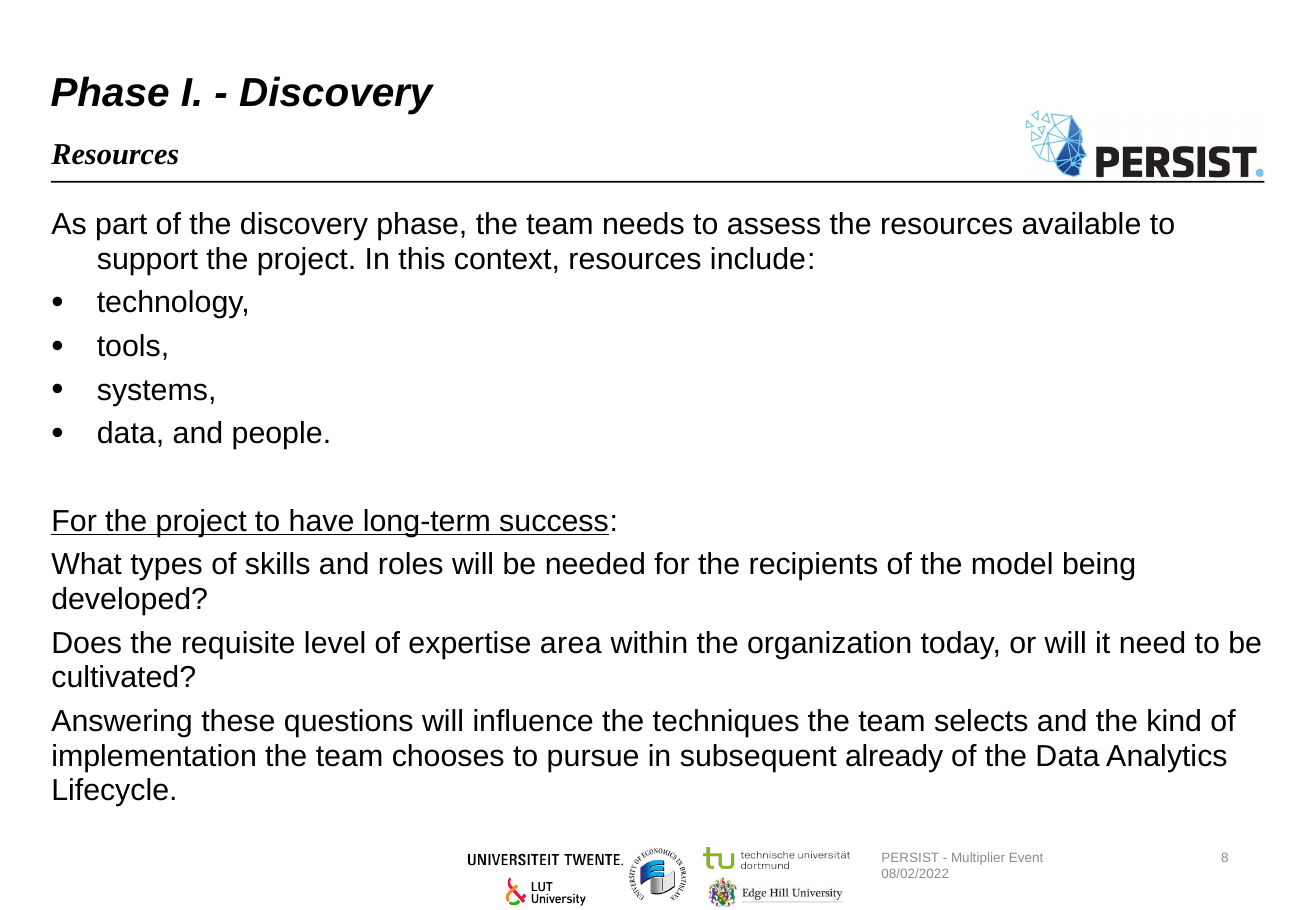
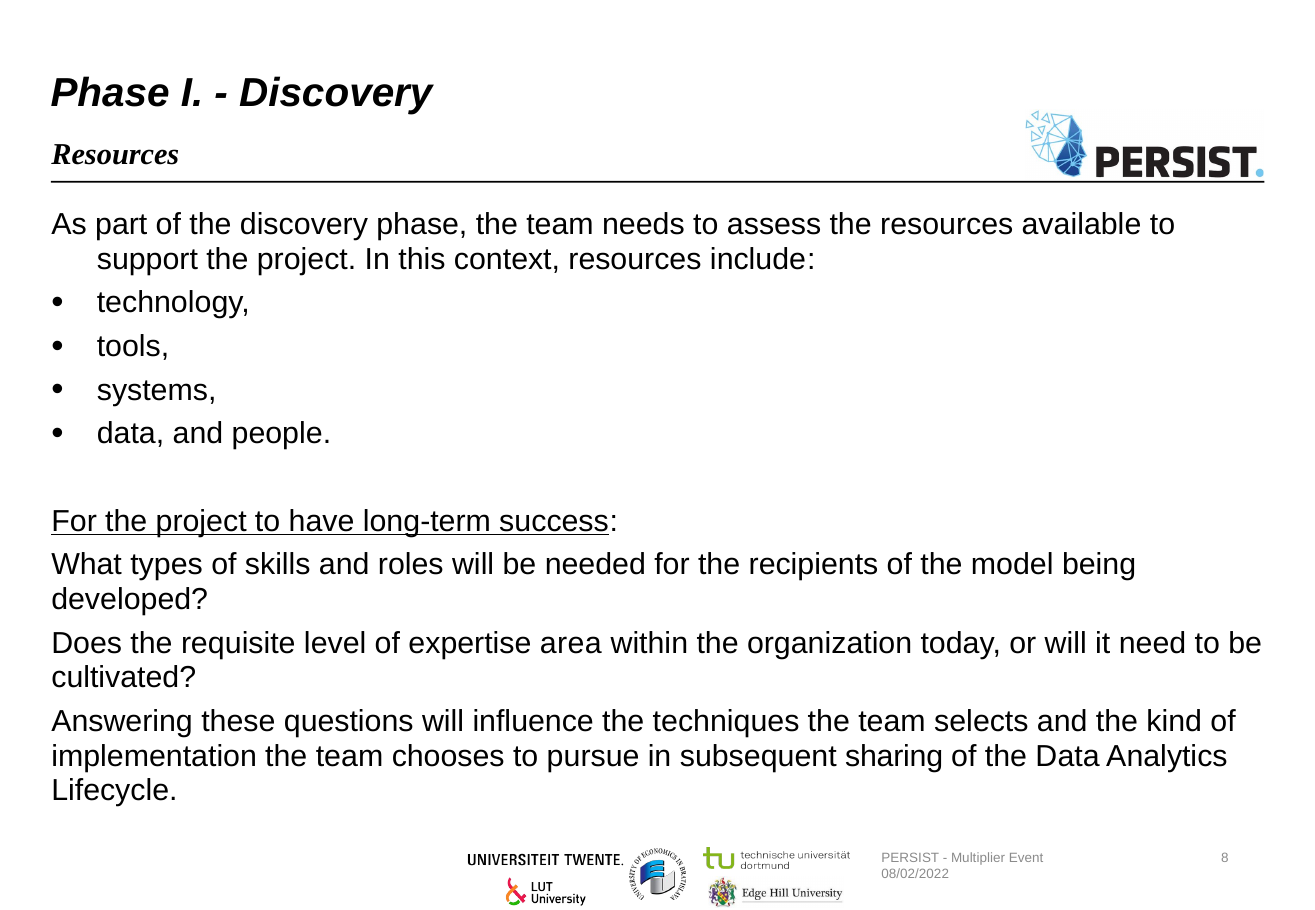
already: already -> sharing (894, 756)
